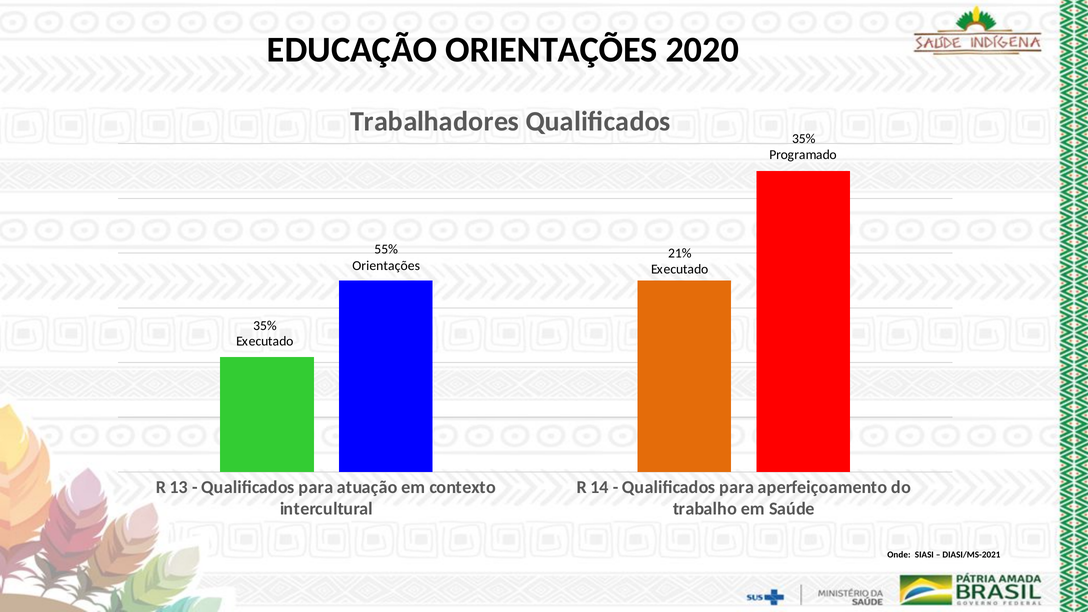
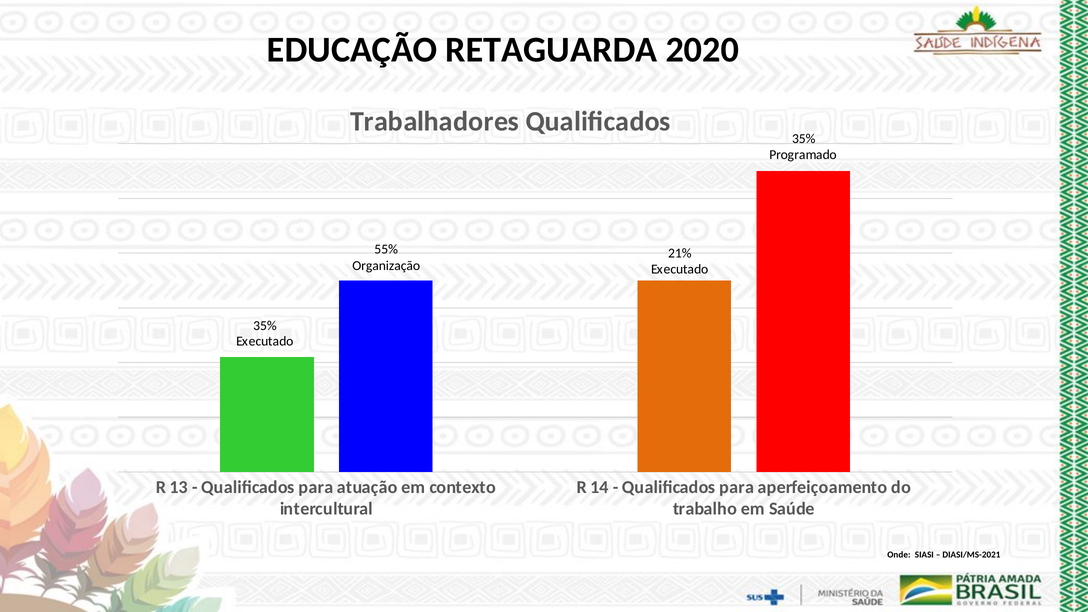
EDUCAÇÃO ORIENTAÇÕES: ORIENTAÇÕES -> RETAGUARDA (551, 50)
Orientações: Orientações -> Organização (386, 266)
